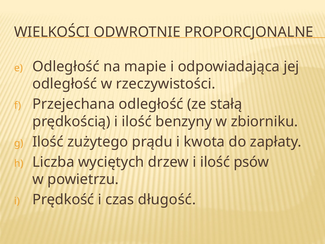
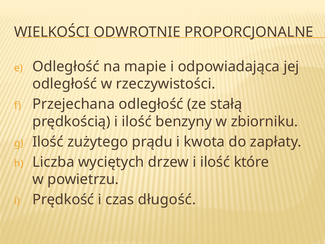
psów: psów -> które (251, 162)
